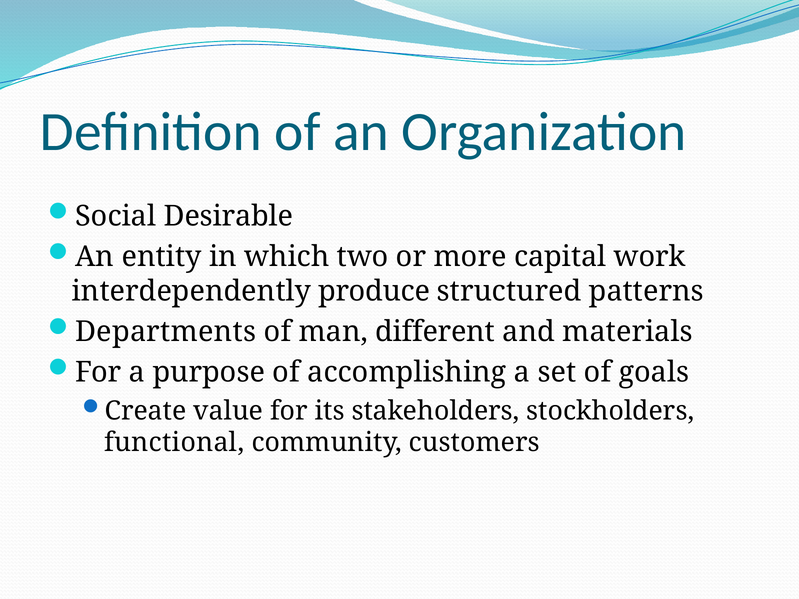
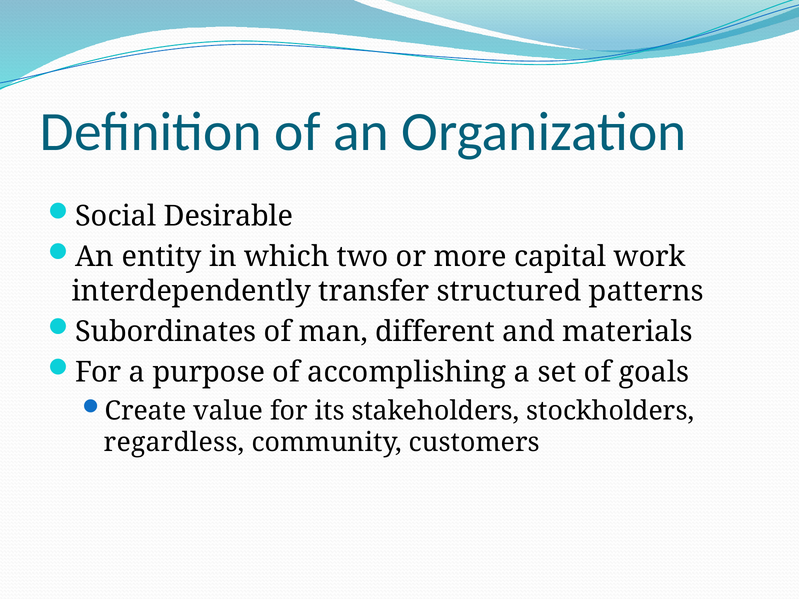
produce: produce -> transfer (374, 292)
Departments: Departments -> Subordinates (166, 332)
functional: functional -> regardless (174, 443)
